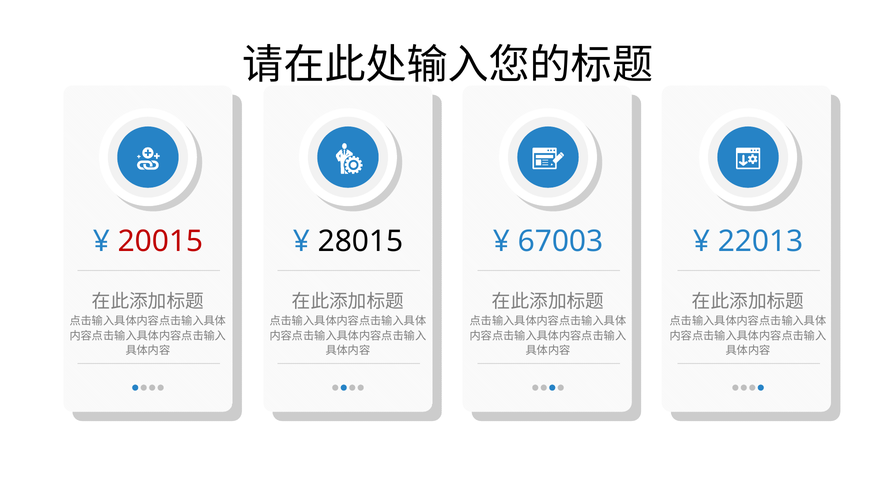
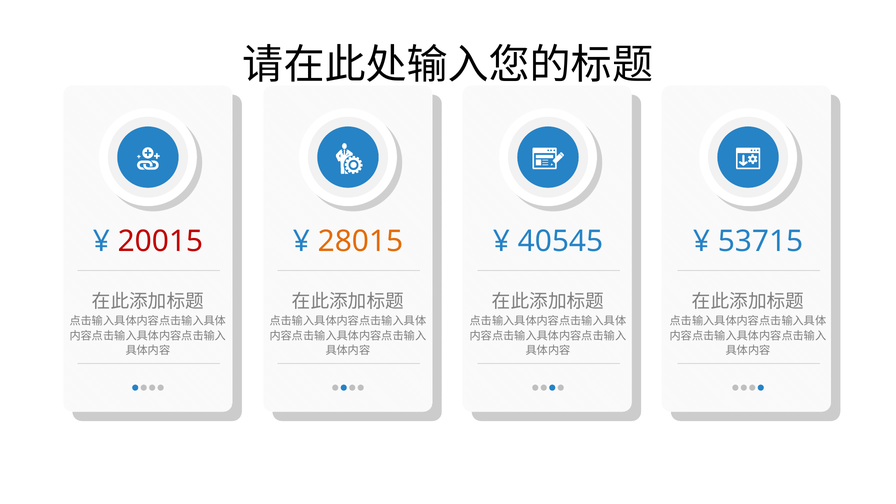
28015 colour: black -> orange (360, 241)
67003: 67003 -> 40545 (560, 241)
22013: 22013 -> 53715 (760, 241)
